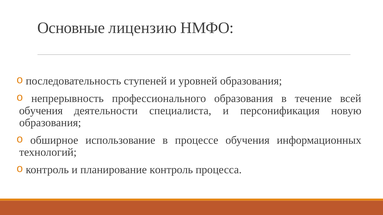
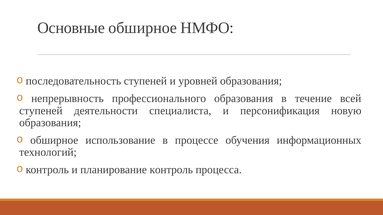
Основные лицензию: лицензию -> обширное (143, 28)
обучения: обучения -> ступеней (41, 111)
